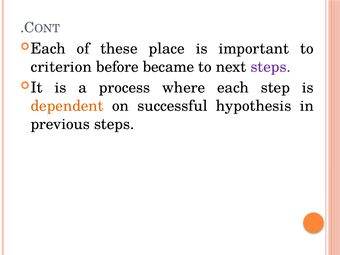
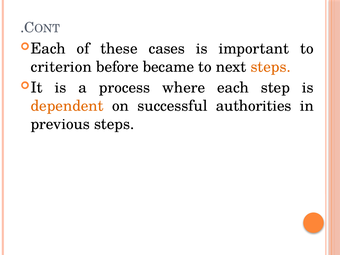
place: place -> cases (167, 49)
steps colour: purple -> orange (271, 67)
hypothesis: hypothesis -> authorities (254, 106)
